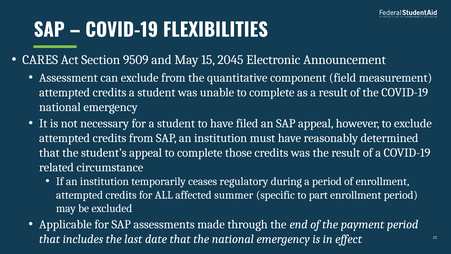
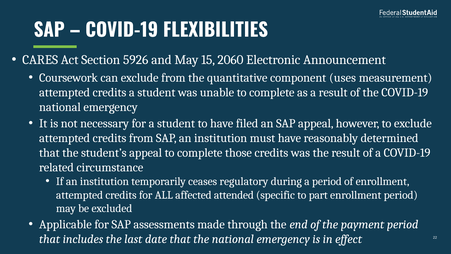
9509: 9509 -> 5926 (136, 60)
2045: 2045 -> 2060 (230, 60)
Assessment: Assessment -> Coursework (69, 78)
field: field -> uses (343, 78)
summer: summer -> attended (234, 195)
